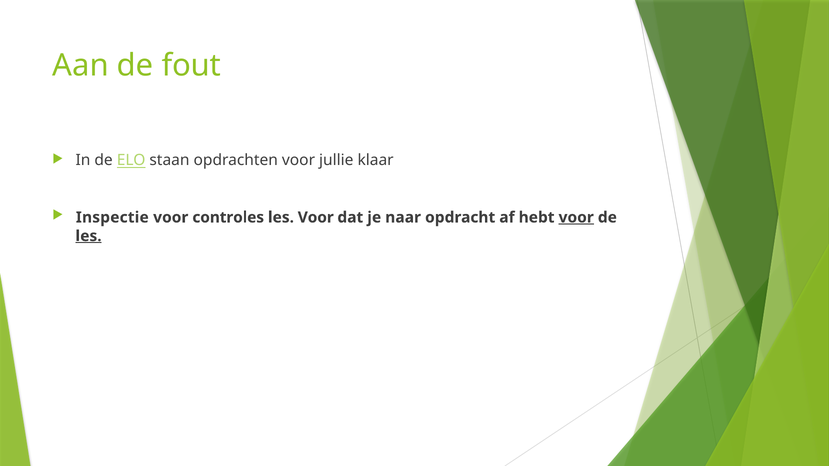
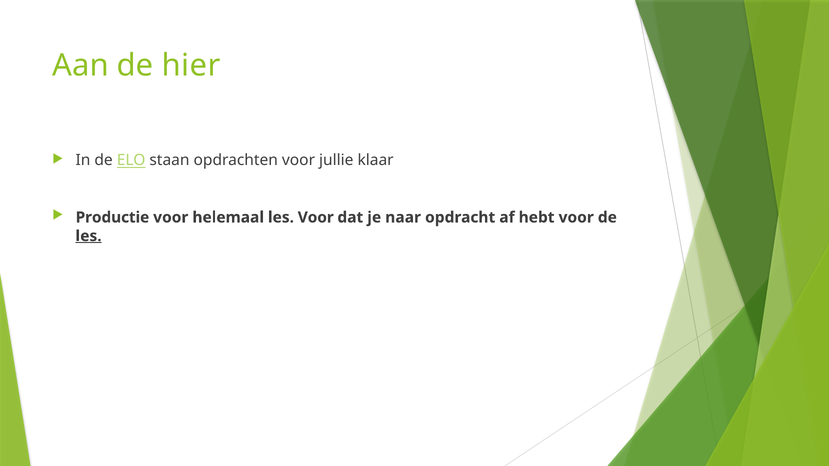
fout: fout -> hier (191, 65)
Inspectie: Inspectie -> Productie (112, 218)
controles: controles -> helemaal (228, 218)
voor underline: present -> none (576, 218)
